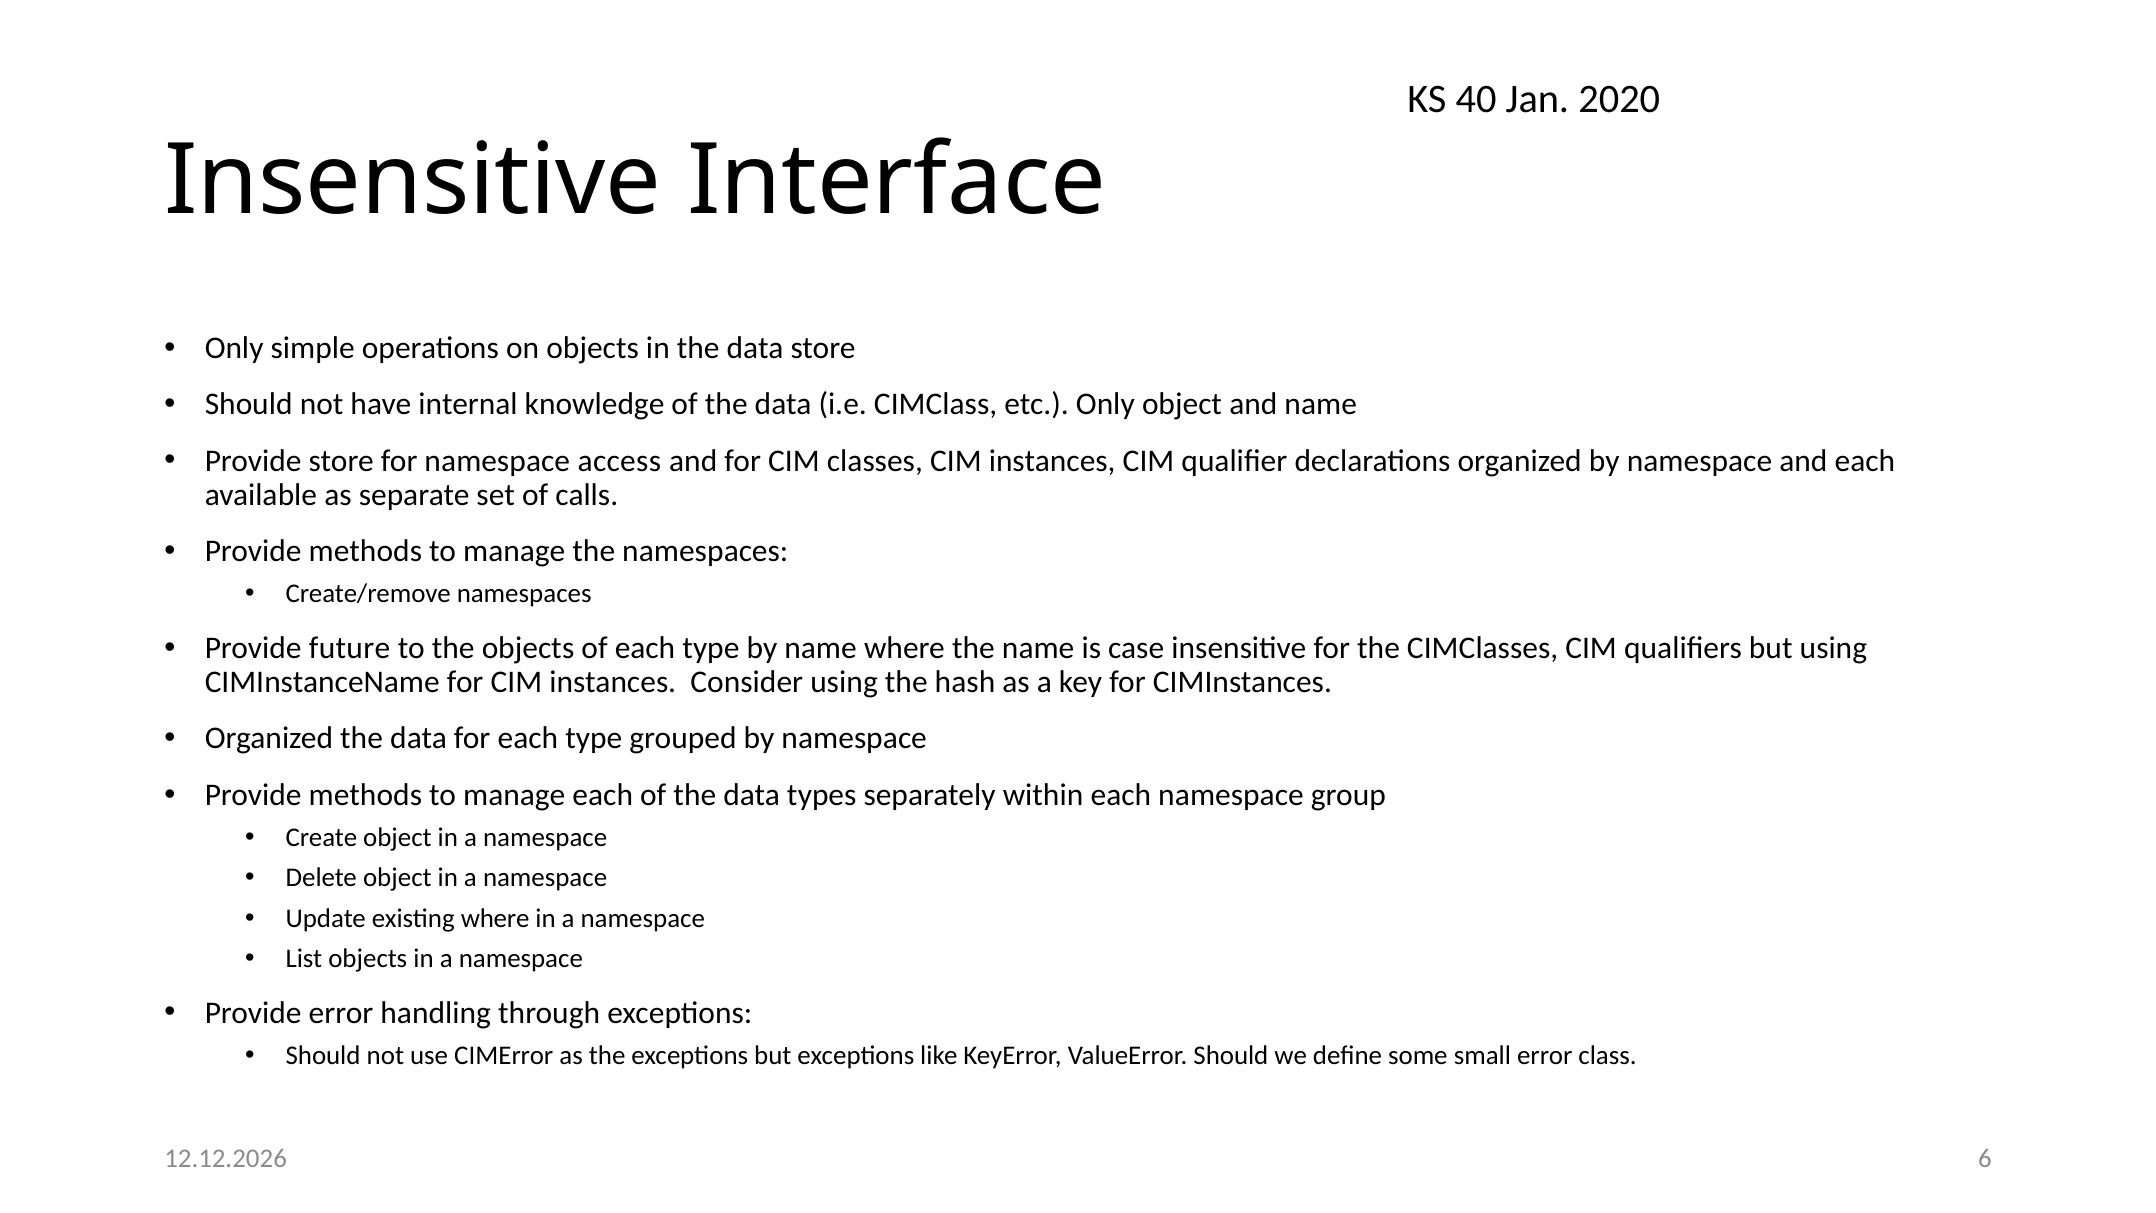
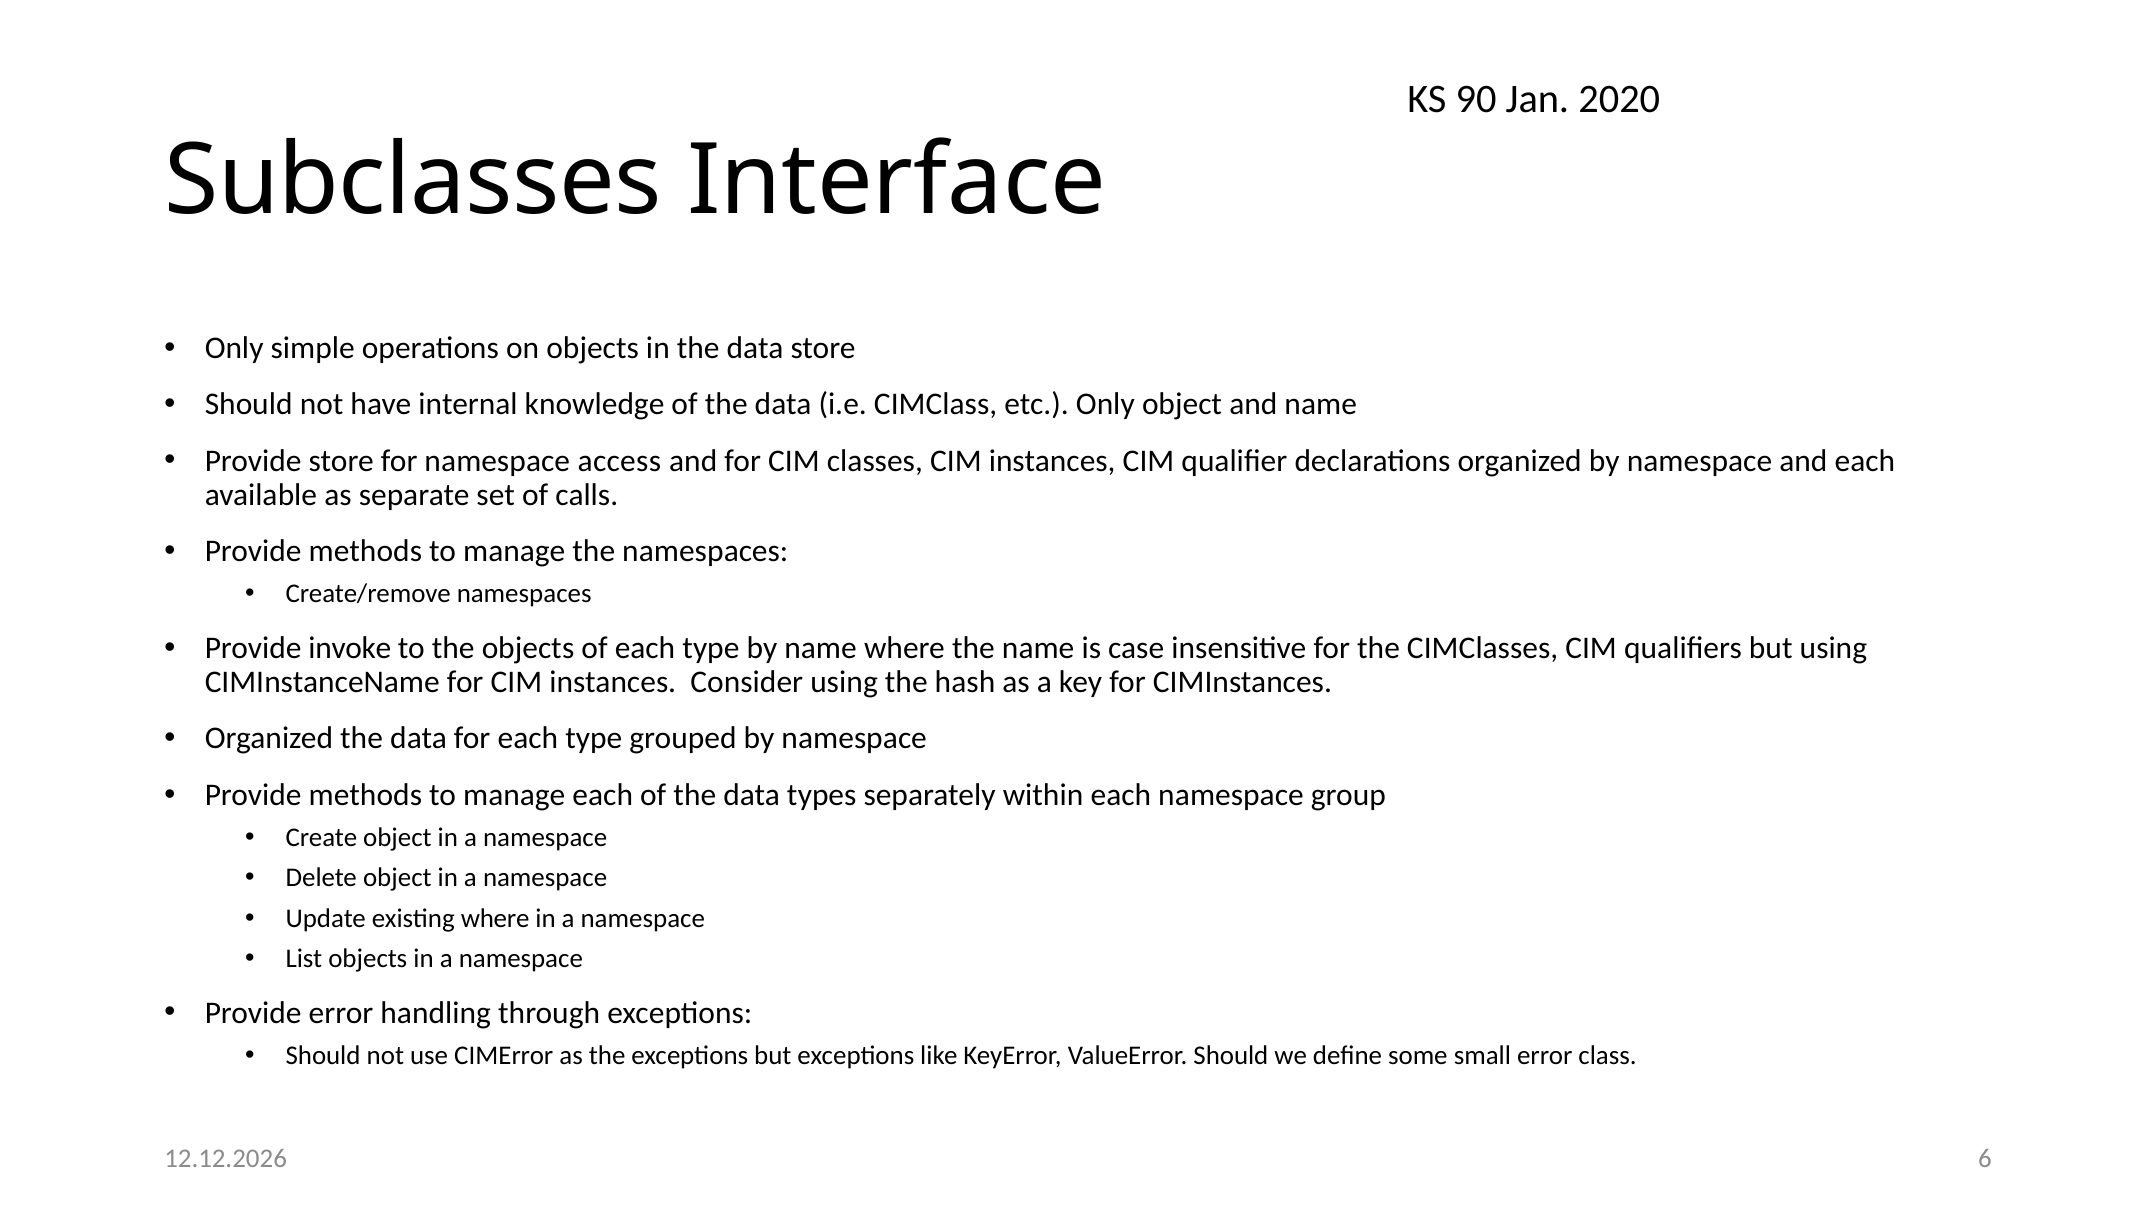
40: 40 -> 90 (1476, 100)
Insensitive: Insensitive -> Subclasses (413, 181)
future: future -> invoke (350, 648)
